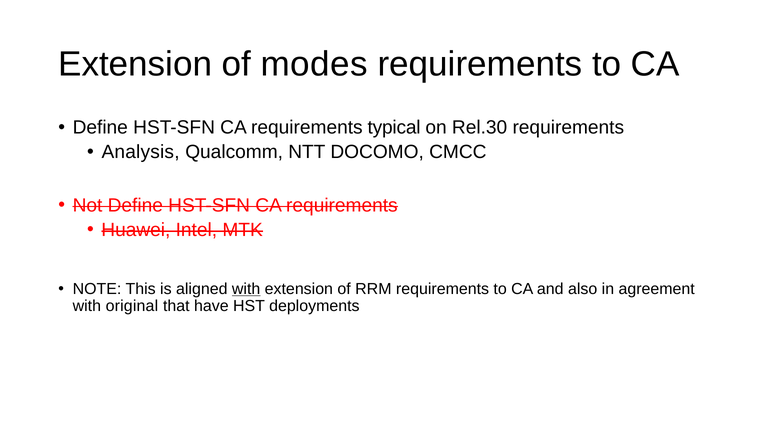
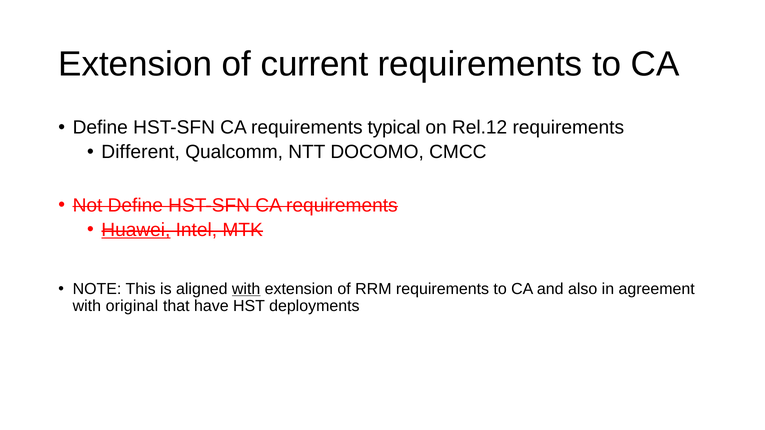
modes: modes -> current (315, 64)
Rel.30: Rel.30 -> Rel.12 (480, 128)
Analysis: Analysis -> Different (141, 152)
Huawei underline: none -> present (136, 230)
